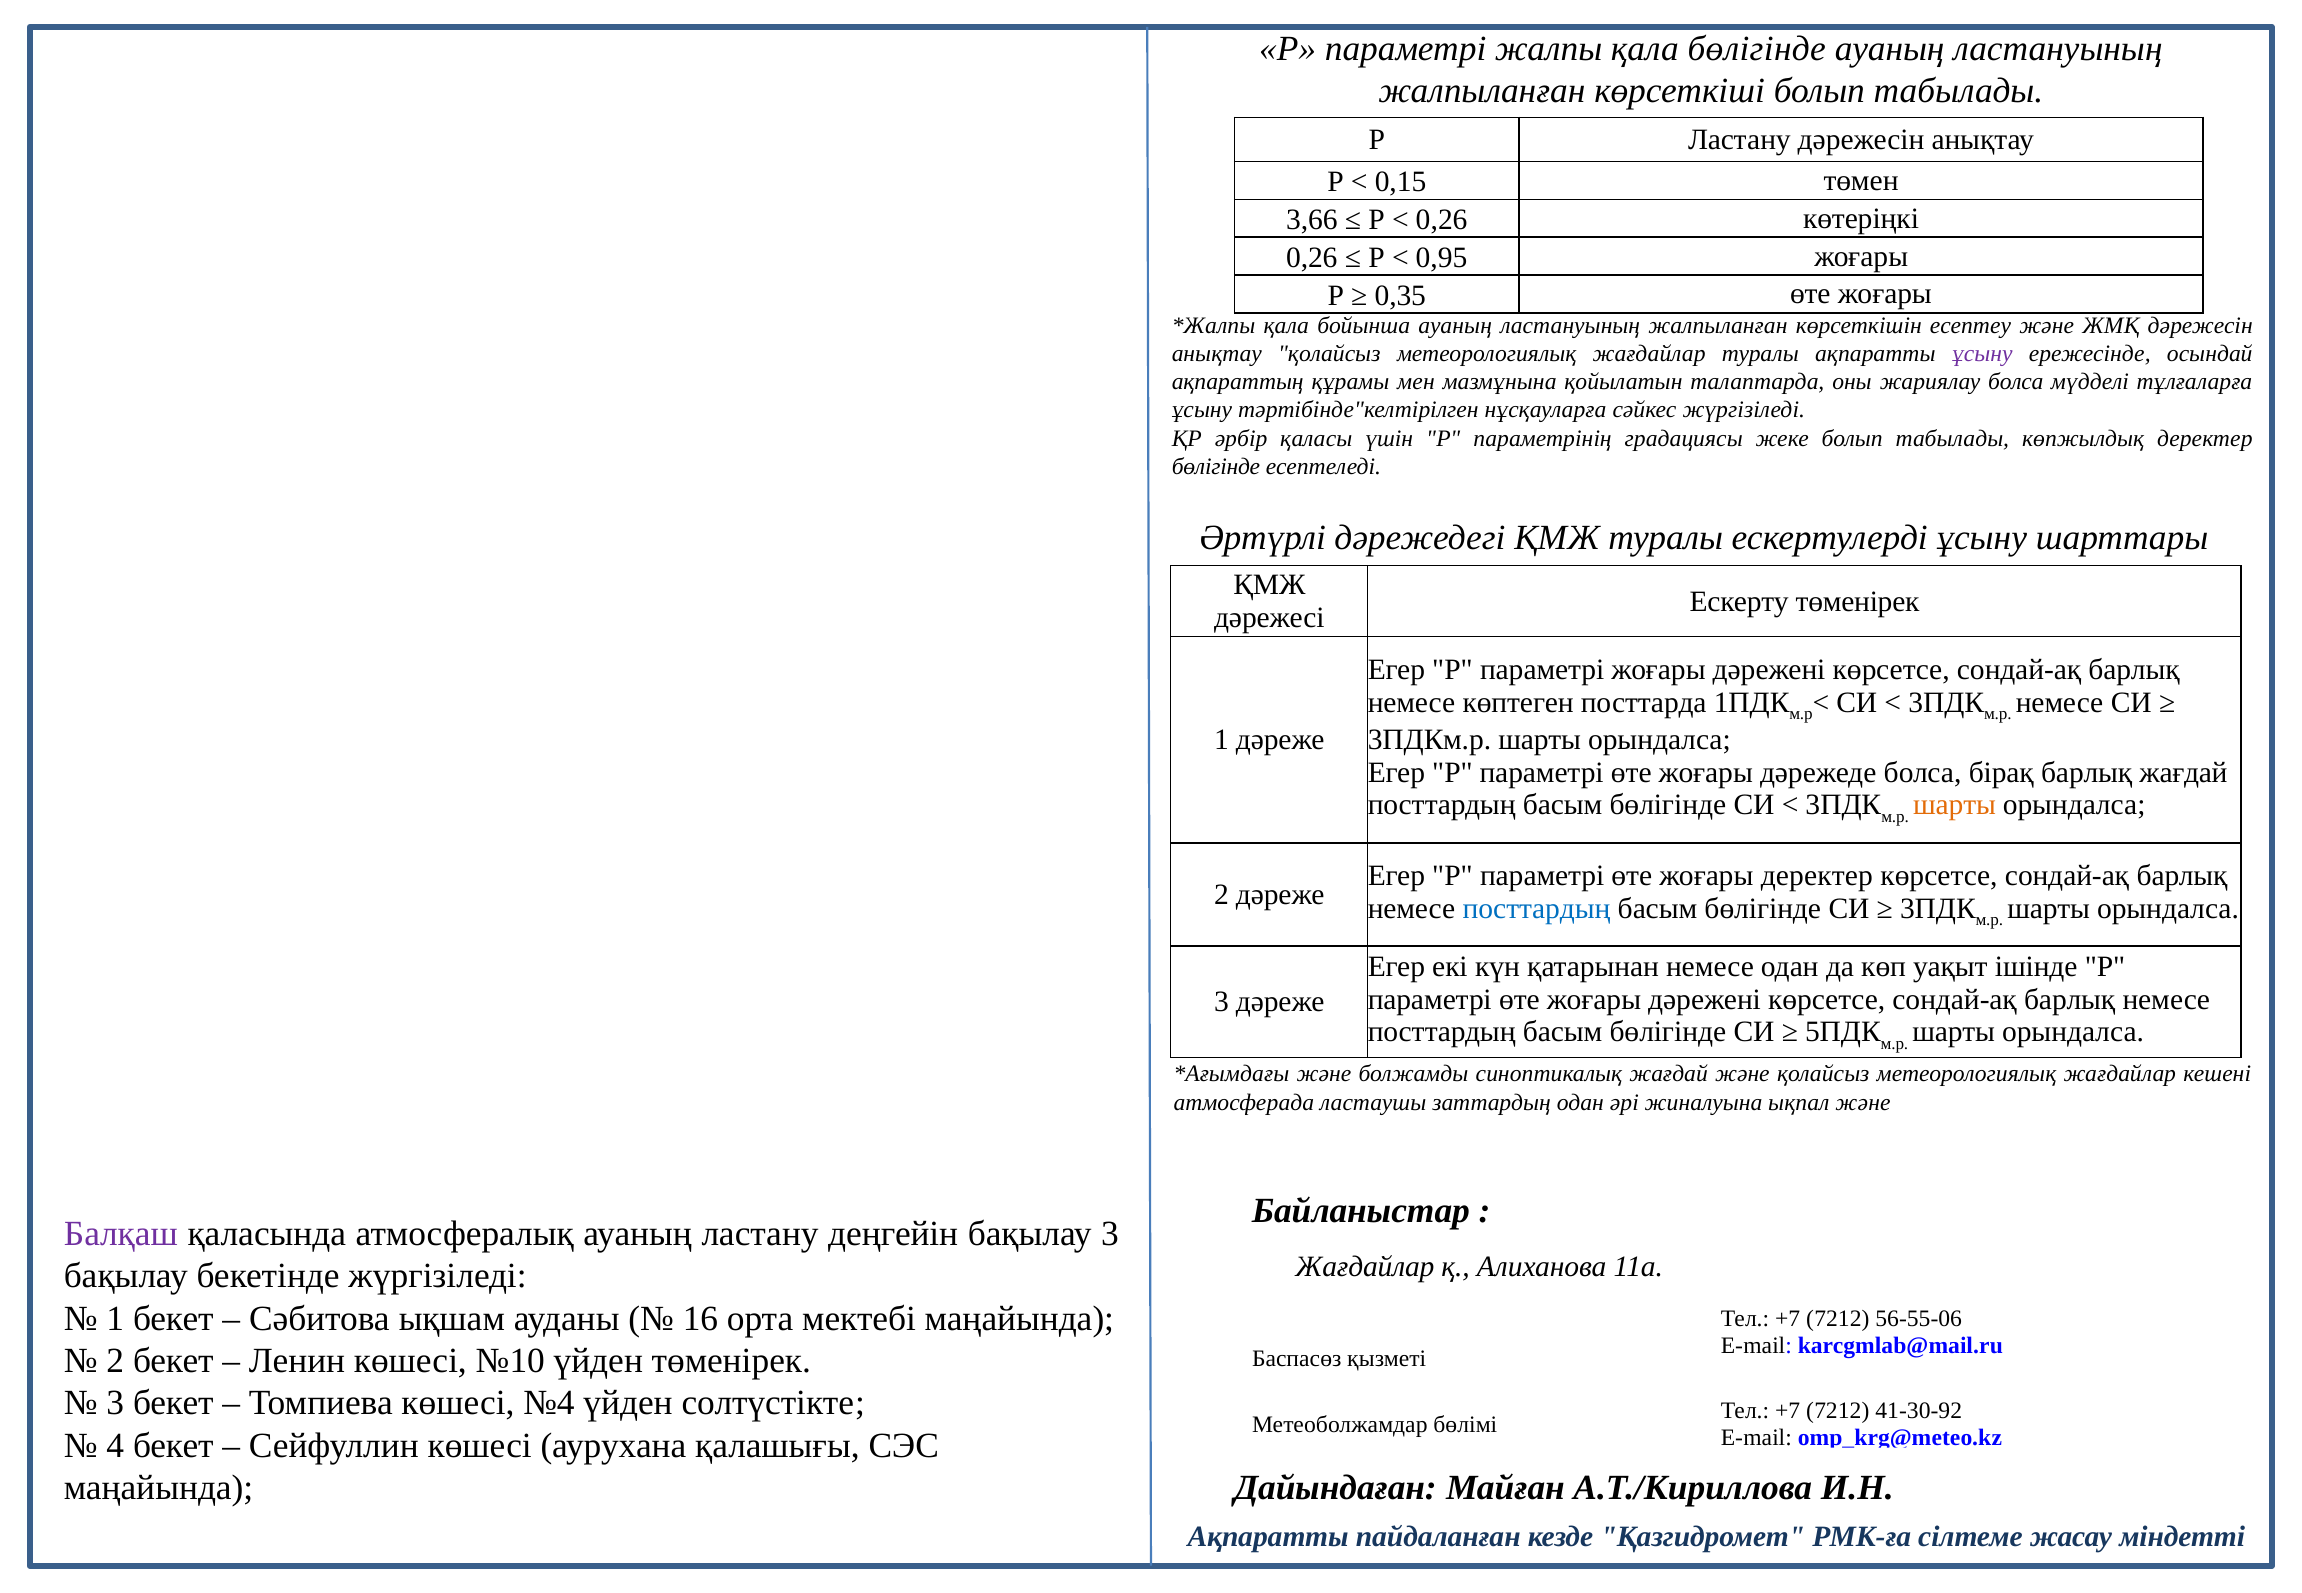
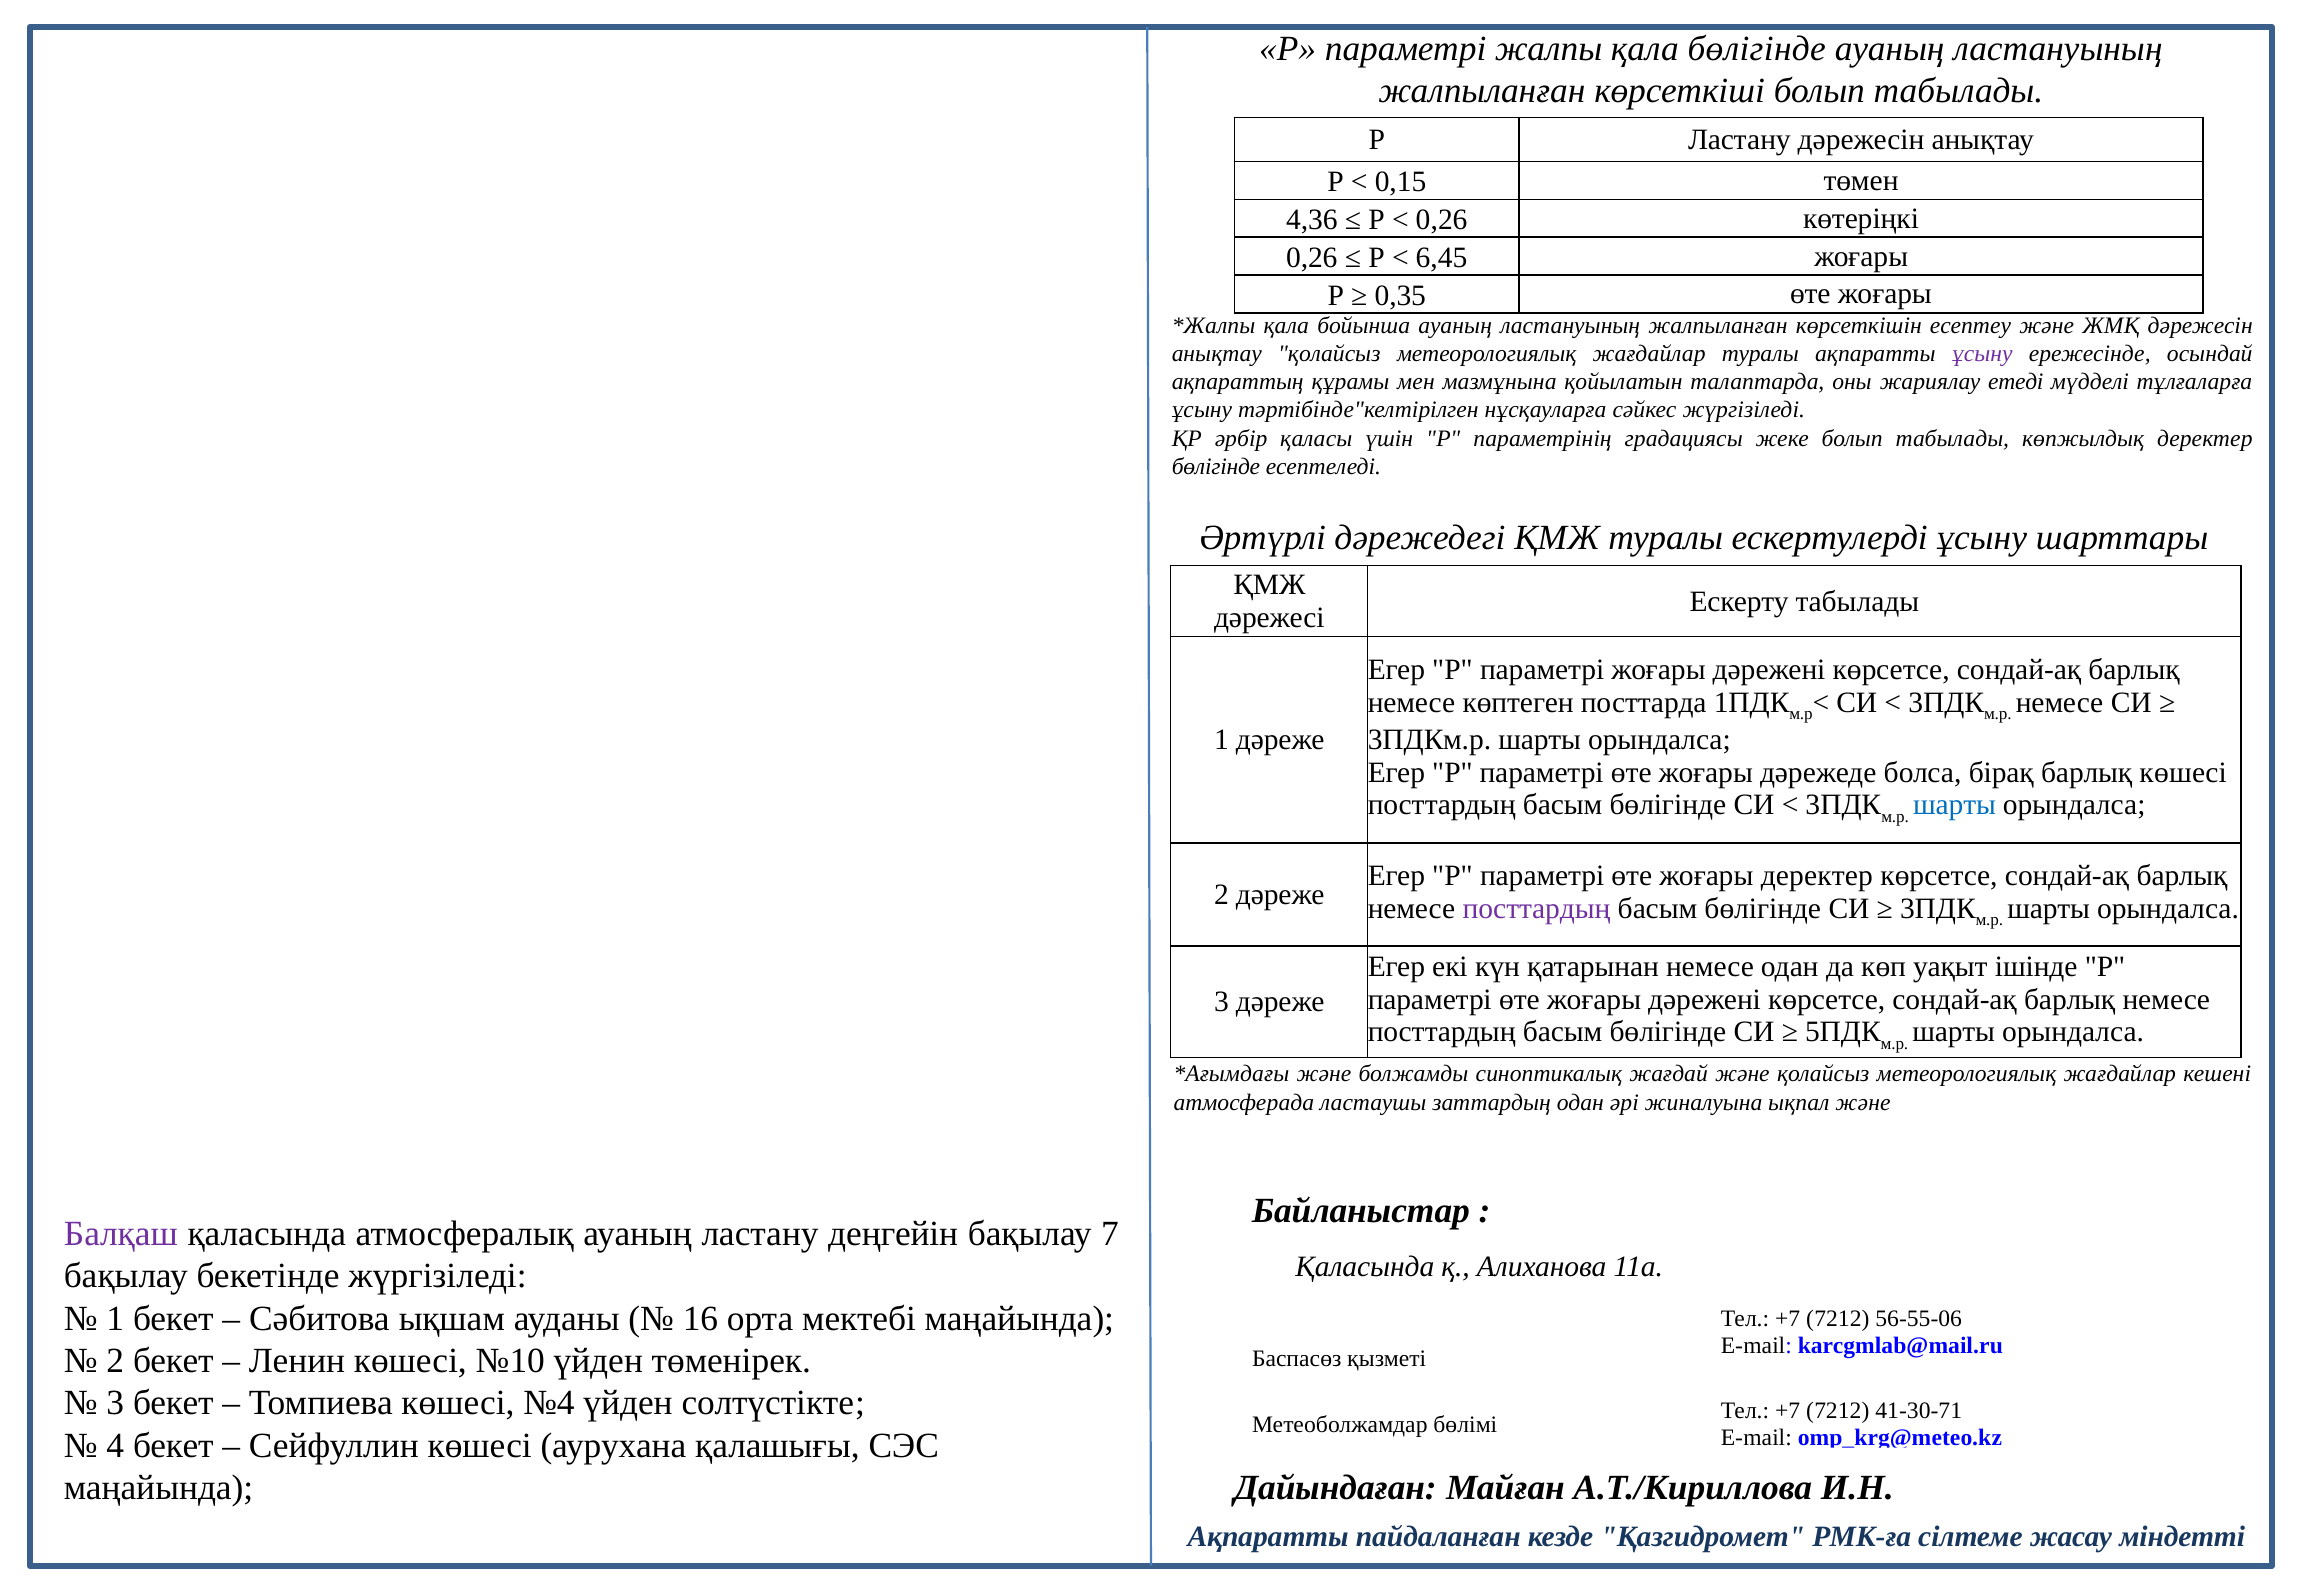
3,66: 3,66 -> 4,36 (1312, 220)
0,95: 0,95 -> 6,45 (1442, 258)
жариялау болса: болса -> етеді (2016, 382)
Ескерту төменірек: төменірек -> табылады (1857, 602)
барлық жағдай: жағдай -> көшесі (2183, 773)
шарты colour: orange -> blue (1954, 805)
посттардың colour: blue -> purple (1537, 909)
бақылау 3: 3 -> 7 (1110, 1234)
Жағдайлар: Жағдайлар -> Қаласында (1365, 1267)
41-30-92: 41-30-92 -> 41-30-71 (1919, 1412)
